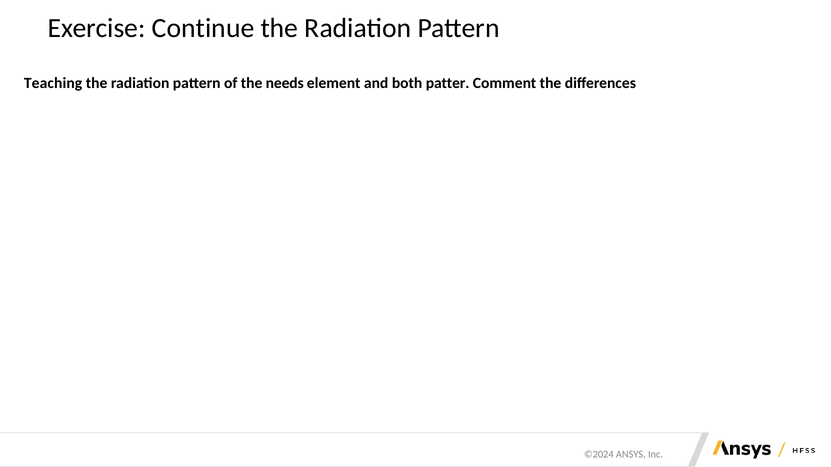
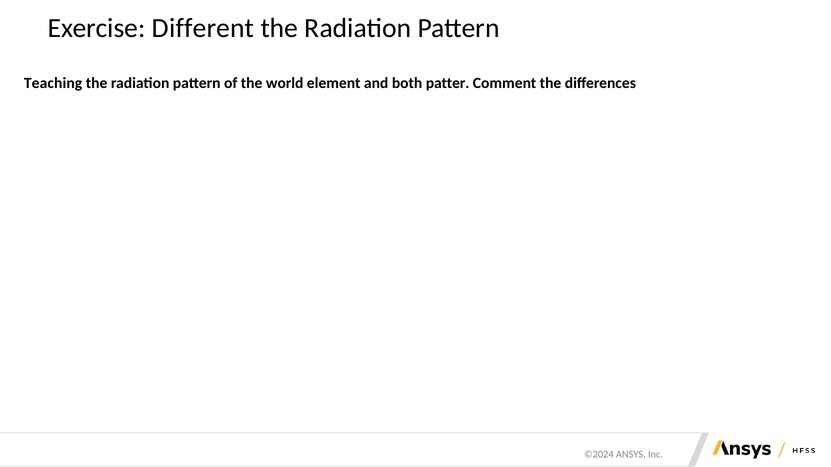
Continue: Continue -> Different (203, 28)
needs: needs -> world (285, 83)
